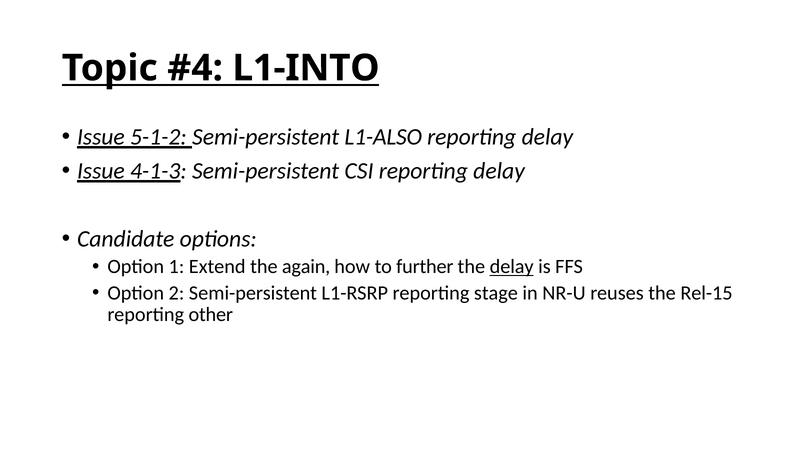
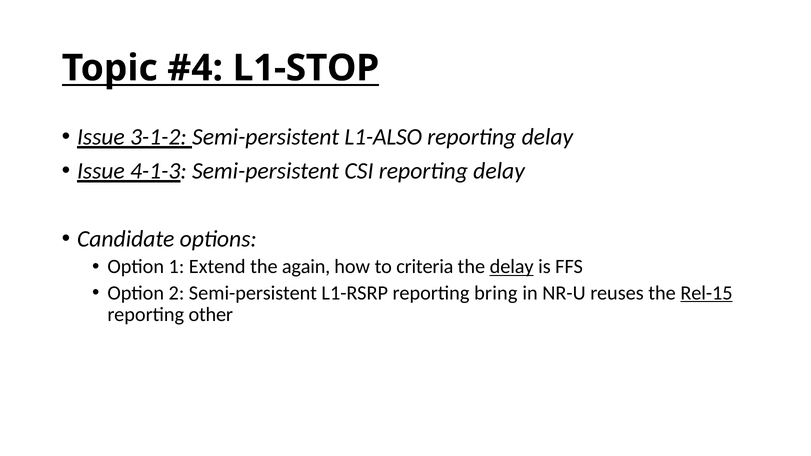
L1-INTO: L1-INTO -> L1-STOP (306, 68)
5-1-2: 5-1-2 -> 3-1-2 (158, 137)
further: further -> criteria (425, 267)
stage: stage -> bring (496, 293)
Rel-15 underline: none -> present (706, 293)
